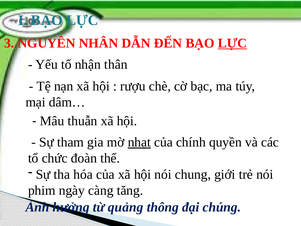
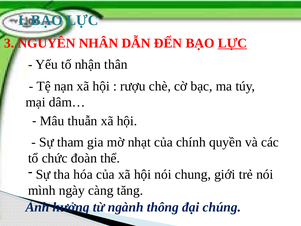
nhạt underline: present -> none (139, 142)
phim: phim -> mình (42, 190)
quảng: quảng -> ngành (126, 207)
